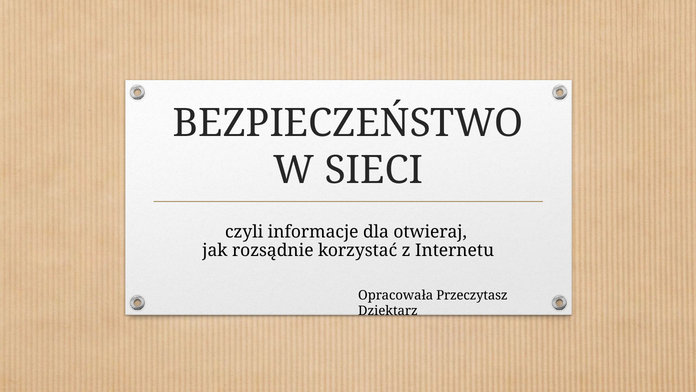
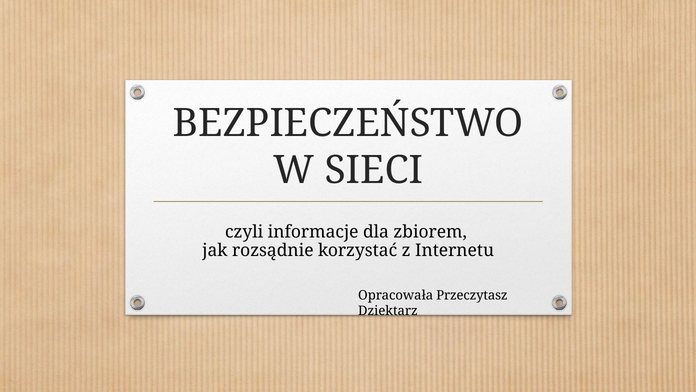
otwieraj: otwieraj -> zbiorem (430, 232)
